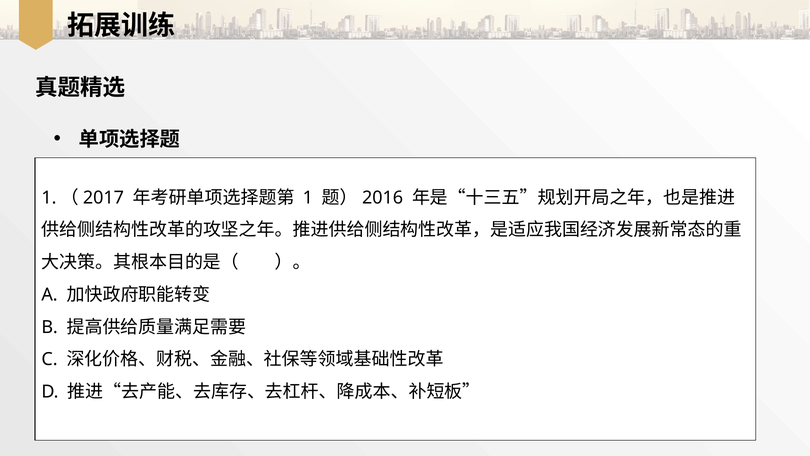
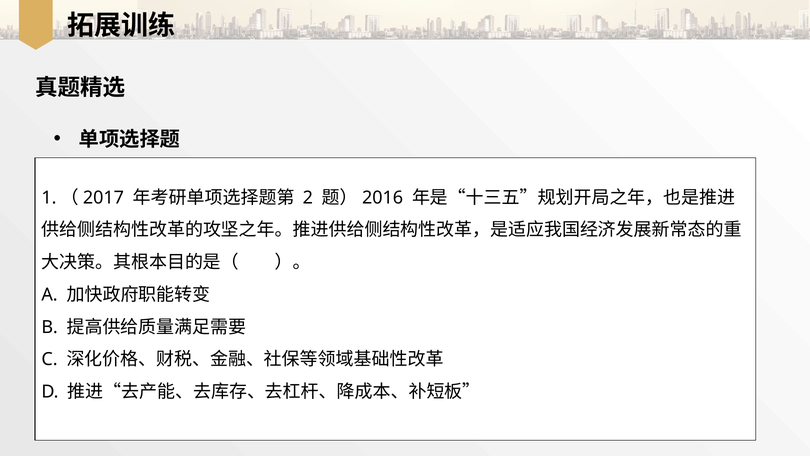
1: 1 -> 2 (308, 197)
